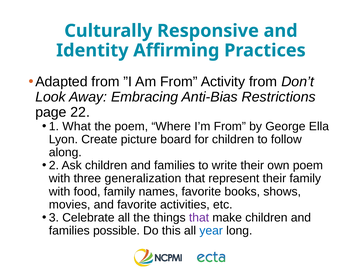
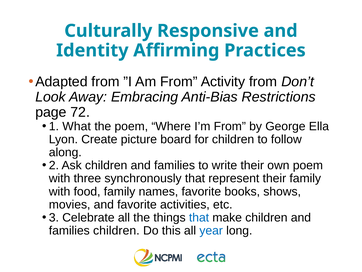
22: 22 -> 72 (80, 112)
generalization: generalization -> synchronously (143, 178)
that colour: purple -> blue (199, 217)
families possible: possible -> children (116, 230)
